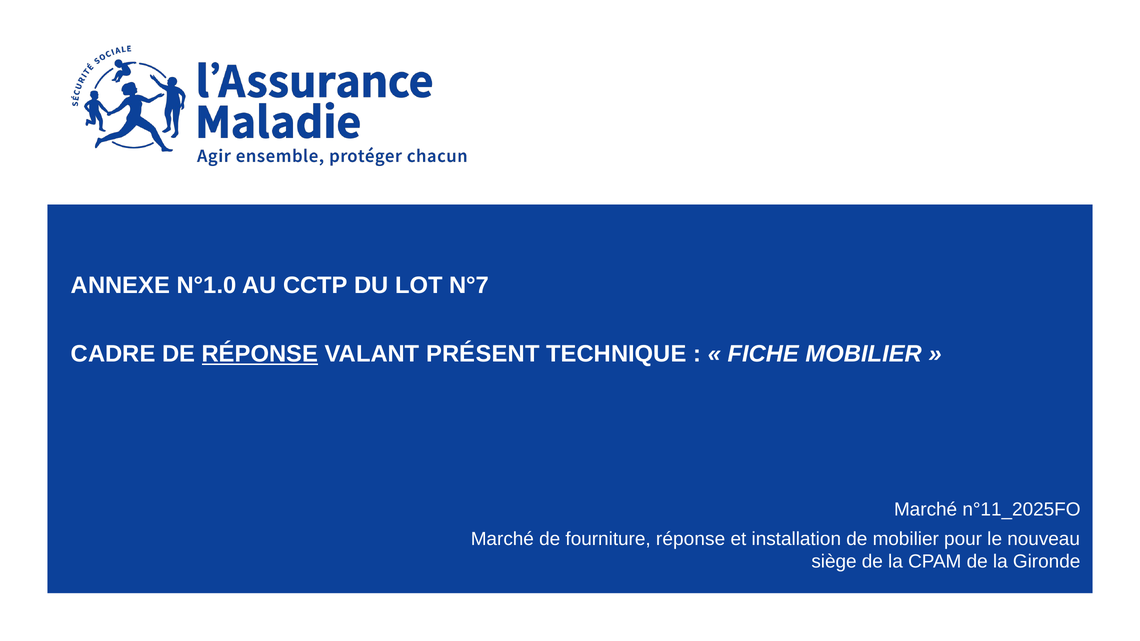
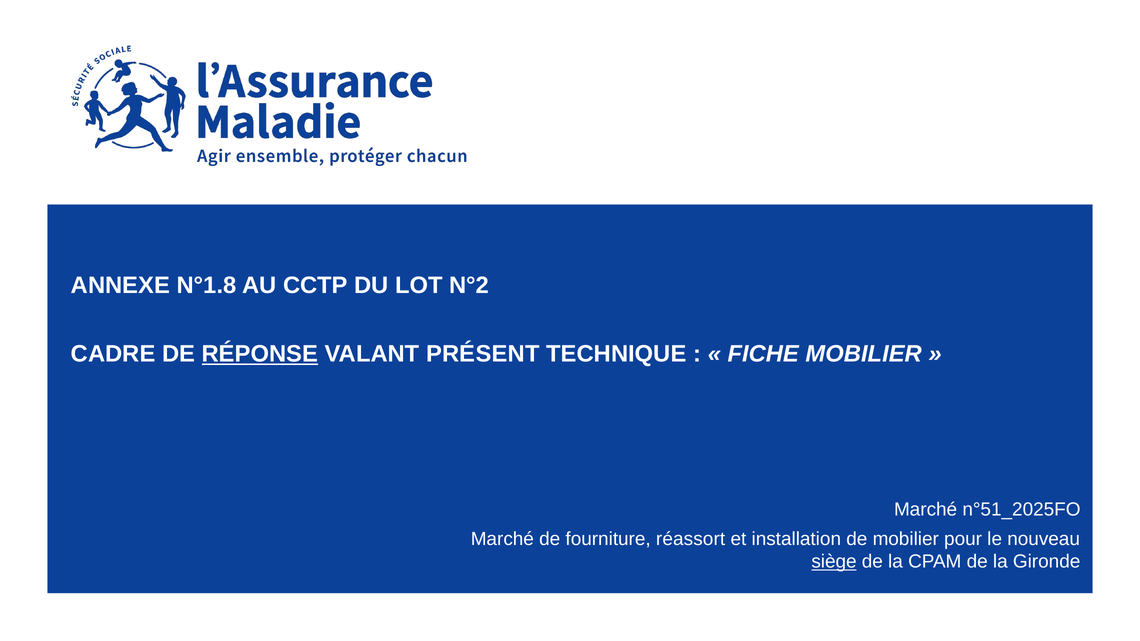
N°1.0: N°1.0 -> N°1.8 (207, 286)
N°7: N°7 -> N°2 (469, 286)
n°11_2025FO: n°11_2025FO -> n°51_2025FO (1021, 510)
fourniture réponse: réponse -> réassort (691, 539)
siège underline: none -> present (834, 562)
